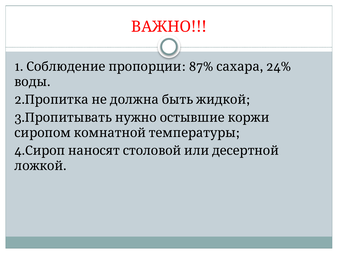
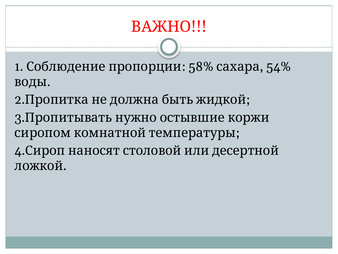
87%: 87% -> 58% (201, 67)
24%: 24% -> 54% (279, 67)
